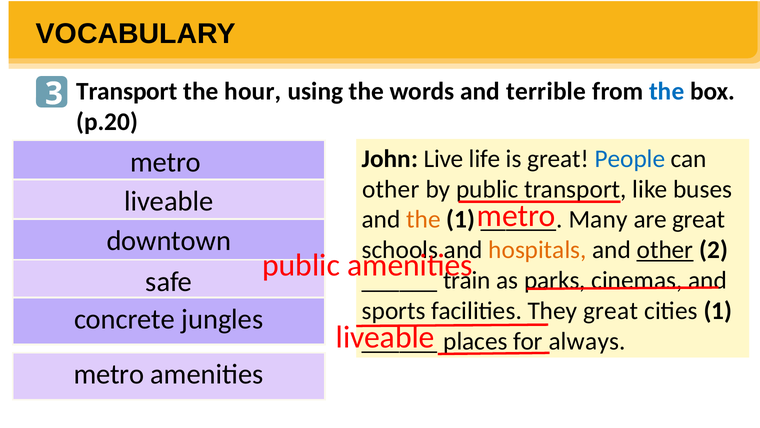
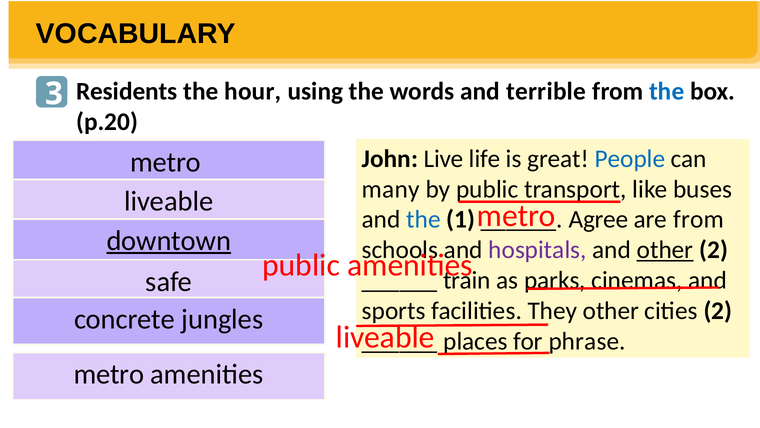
Transport: Transport -> Residents (127, 91)
other: other -> many (391, 189)
the colour: orange -> blue (423, 219)
Many: Many -> Agree (598, 219)
are great: great -> from (698, 219)
downtown underline: none -> present (169, 241)
hospitals colour: orange -> purple (537, 250)
They great: great -> other (611, 311)
cities 1: 1 -> 2 (718, 311)
always: always -> phrase (587, 341)
